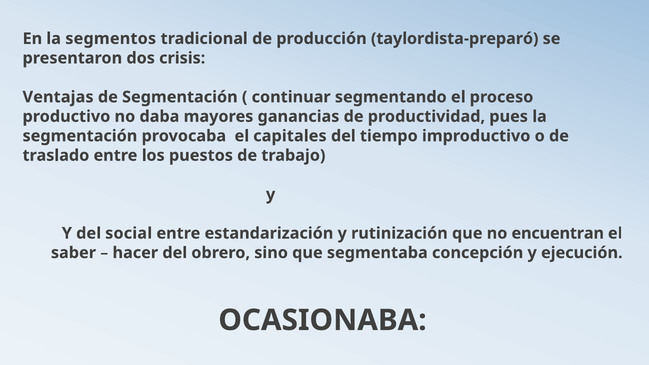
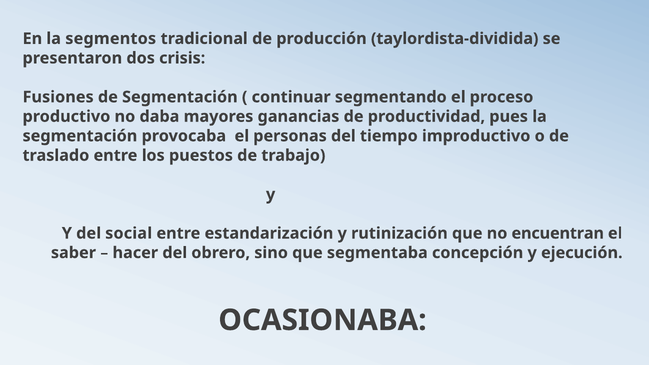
taylordista-preparó: taylordista-preparó -> taylordista-dividida (455, 39)
Ventajas: Ventajas -> Fusiones (58, 97)
capitales: capitales -> personas (290, 136)
